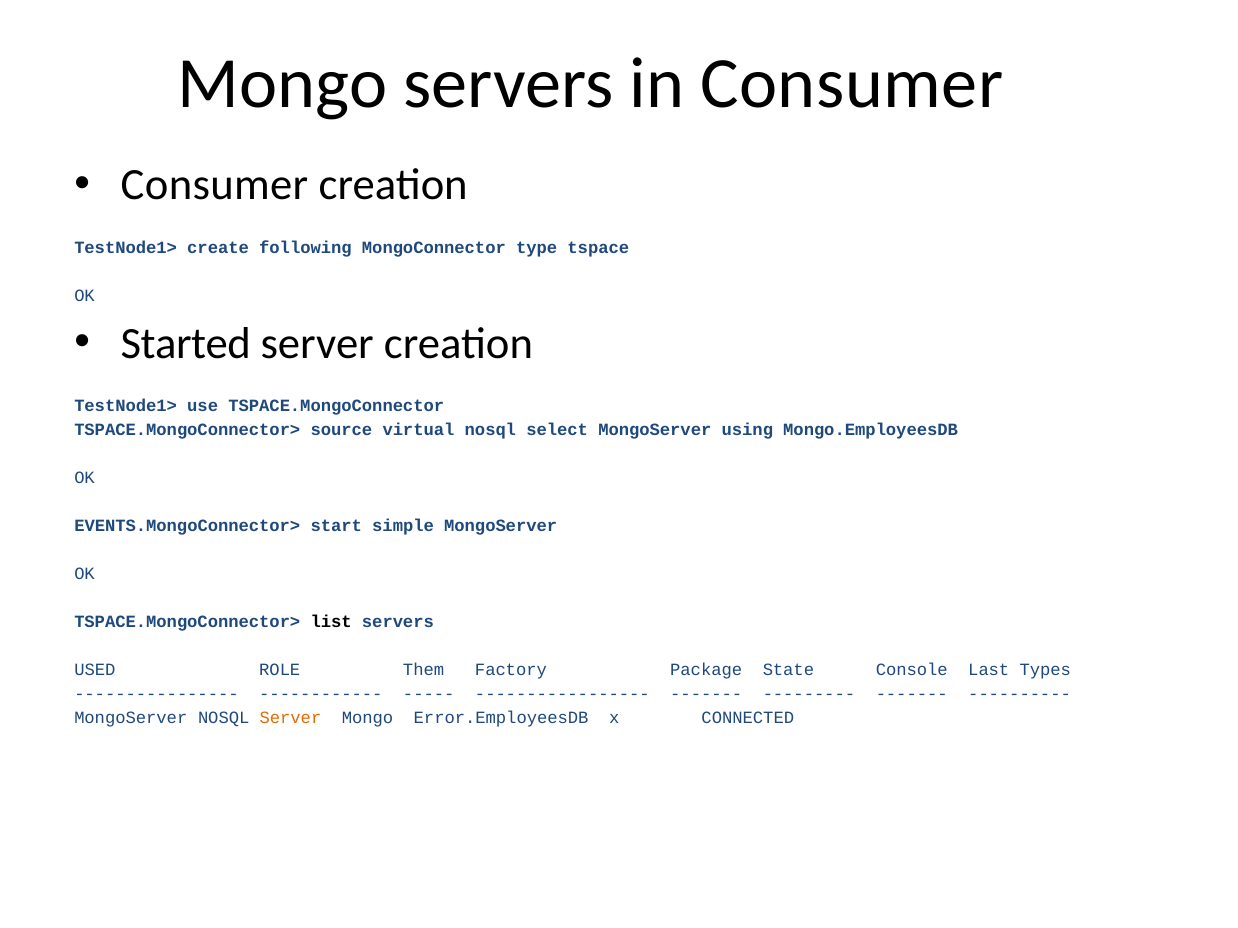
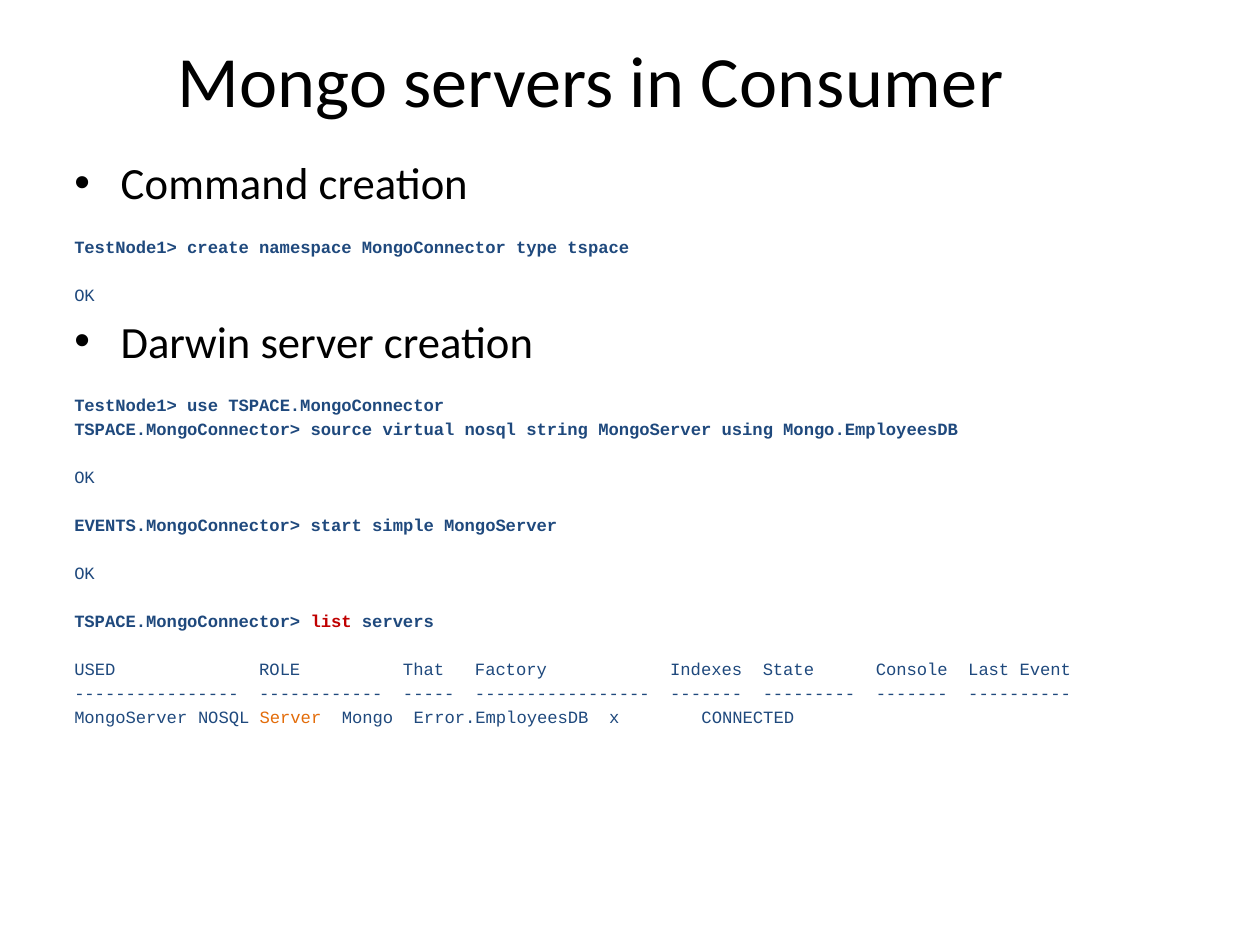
Consumer: Consumer -> Command (215, 185)
following: following -> namespace (305, 248)
Started: Started -> Darwin (186, 344)
select: select -> string (557, 430)
list colour: black -> red (331, 622)
Them: Them -> That (424, 670)
Package: Package -> Indexes (706, 670)
Types: Types -> Event (1045, 670)
